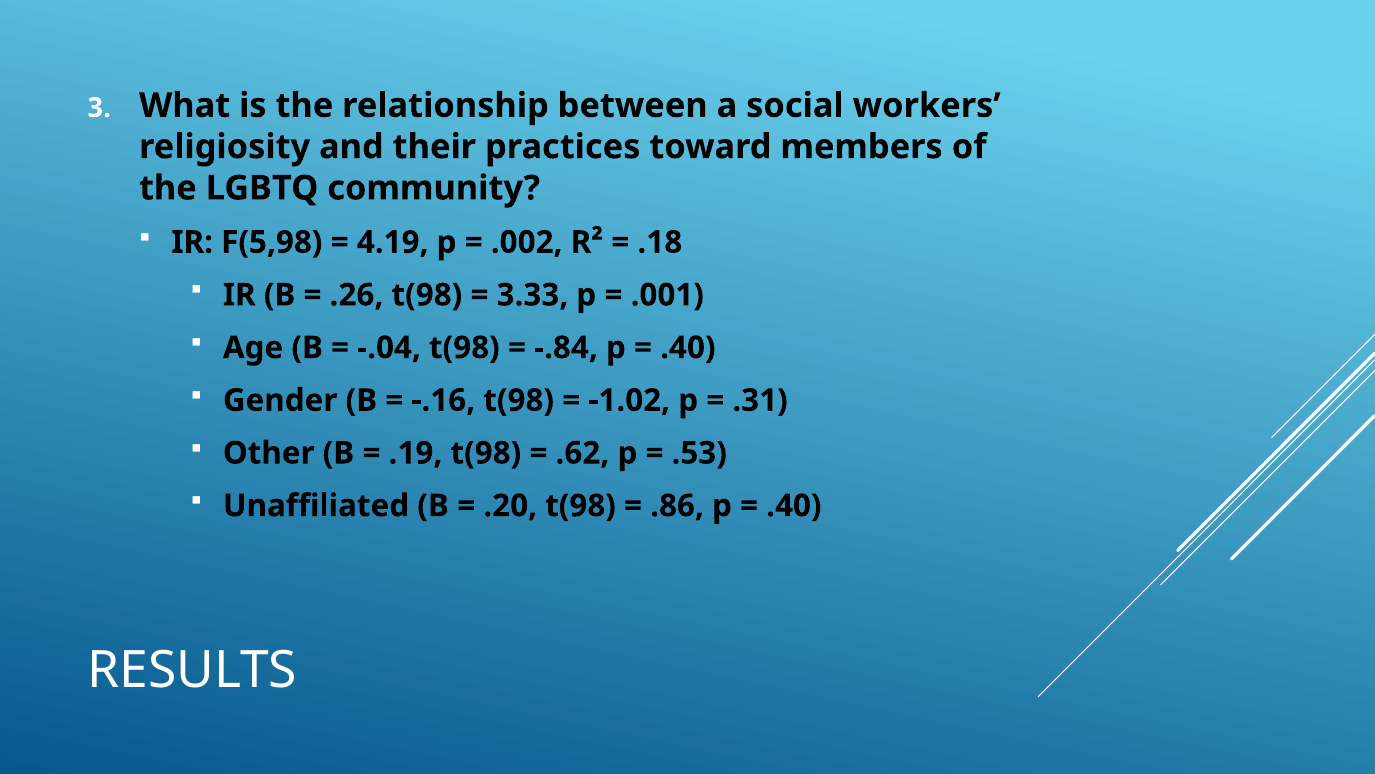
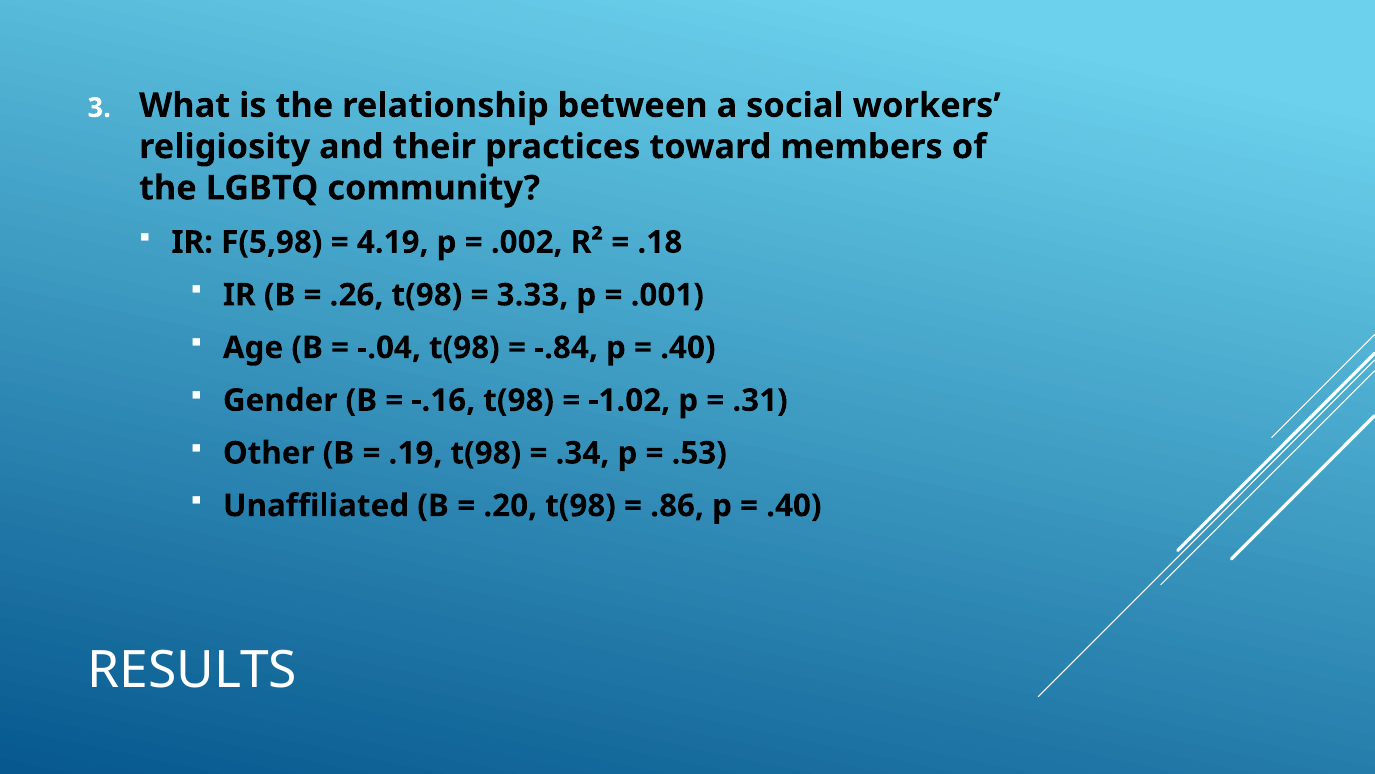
.62: .62 -> .34 (582, 453)
